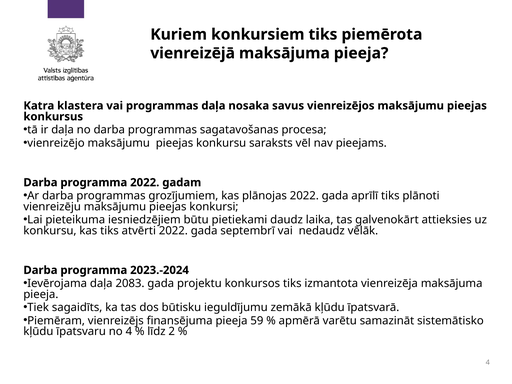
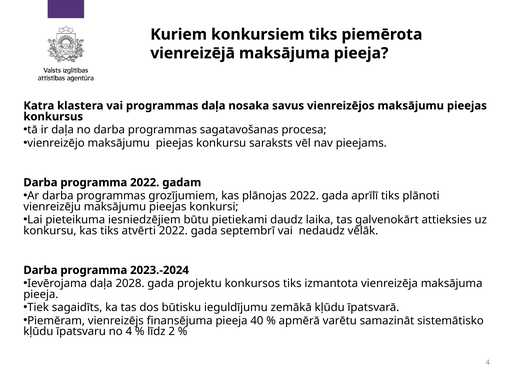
2083: 2083 -> 2028 (130, 283)
59: 59 -> 40 (257, 321)
